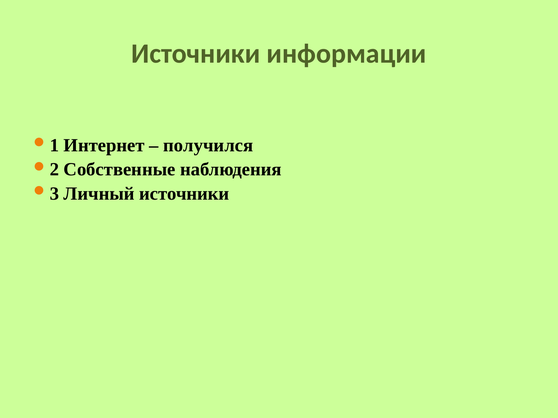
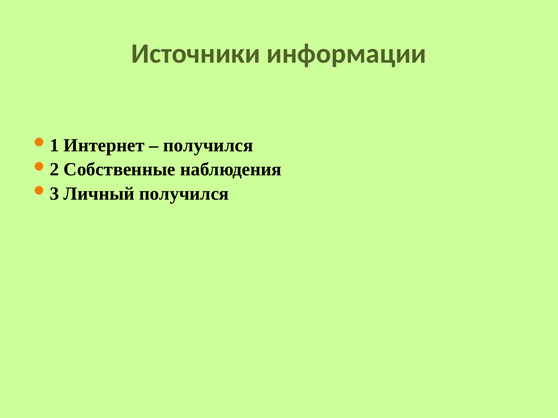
Личный источники: источники -> получился (184, 194)
